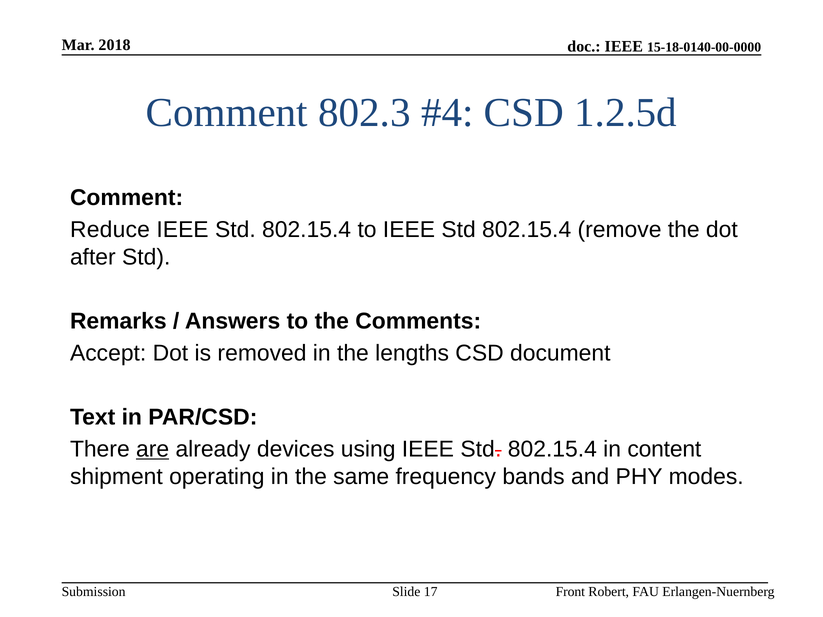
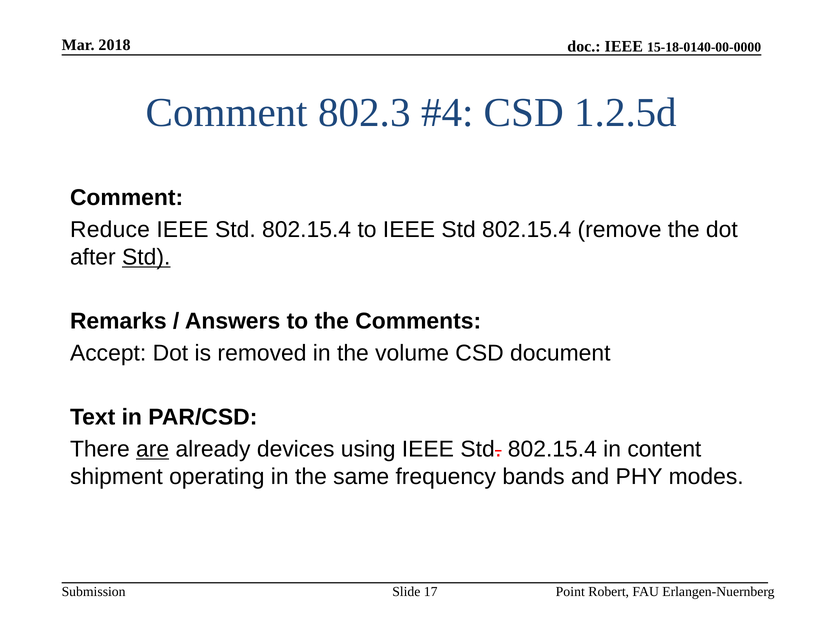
Std underline: none -> present (146, 257)
lengths: lengths -> volume (412, 353)
Front: Front -> Point (570, 592)
